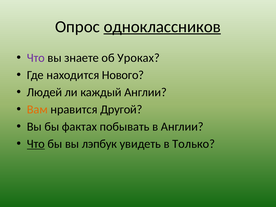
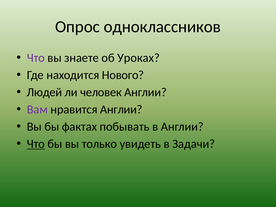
одноклассников underline: present -> none (162, 27)
каждый: каждый -> человек (101, 92)
Вам colour: orange -> purple (37, 109)
нравится Другой: Другой -> Англии (121, 109)
лэпбук: лэпбук -> только (99, 144)
Только: Только -> Задачи (194, 144)
